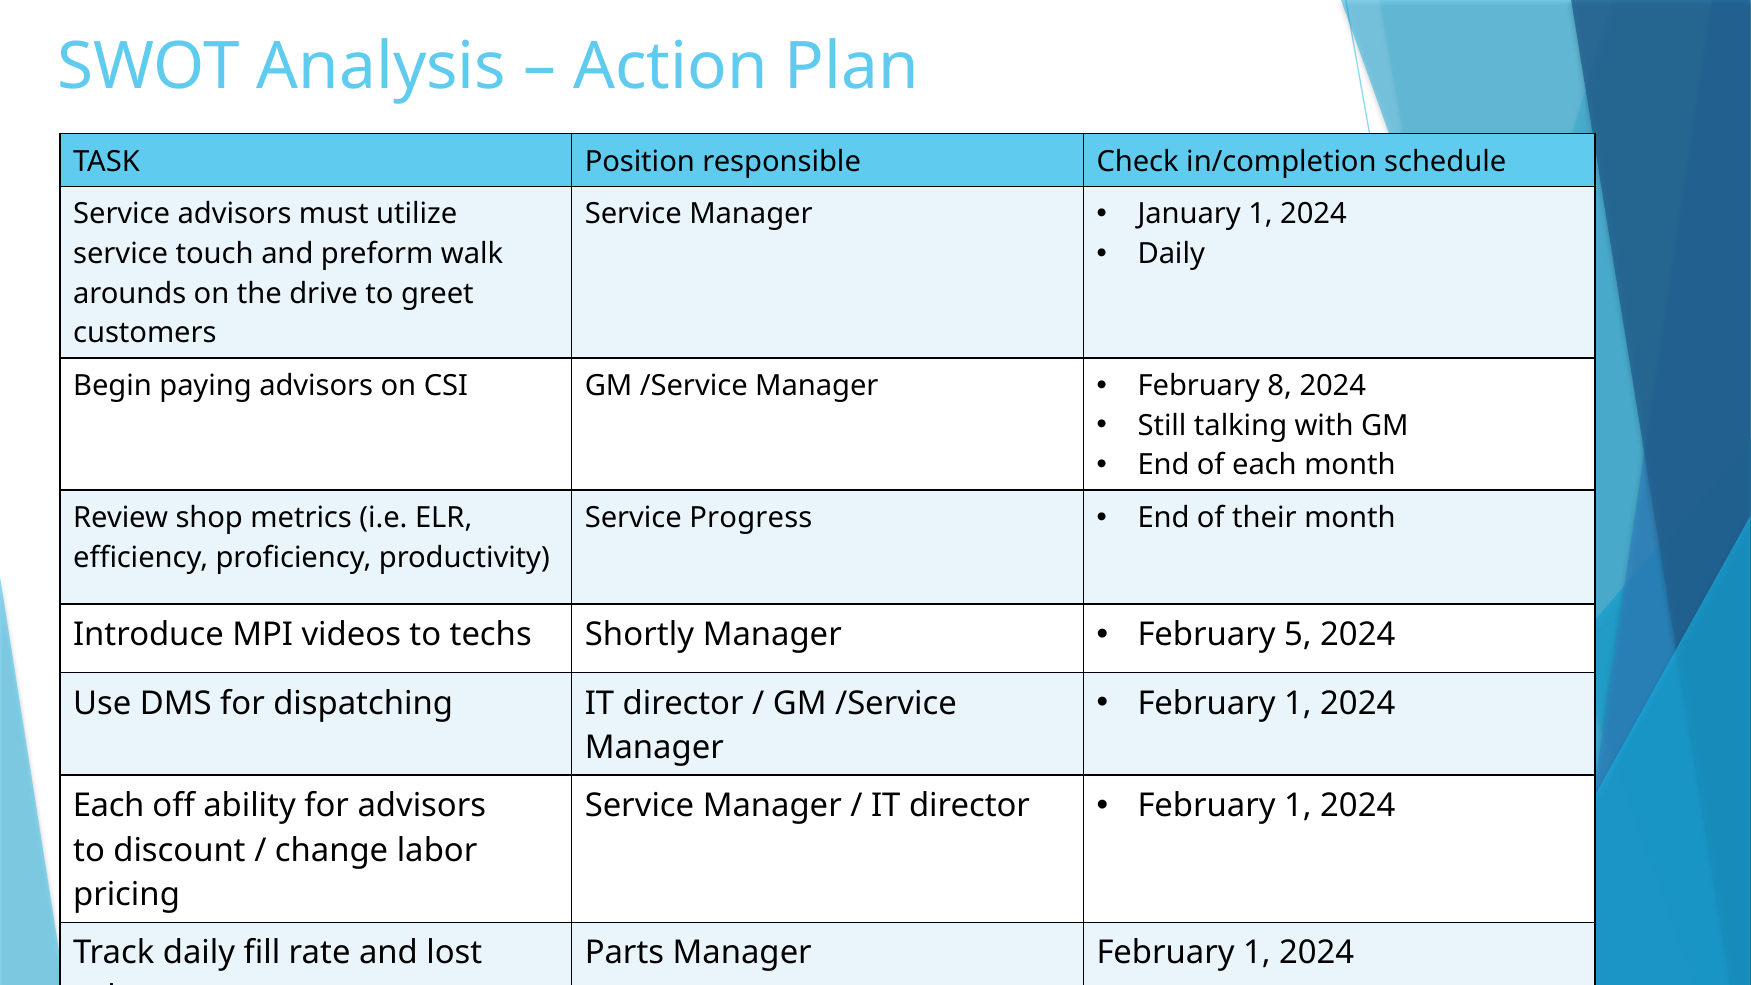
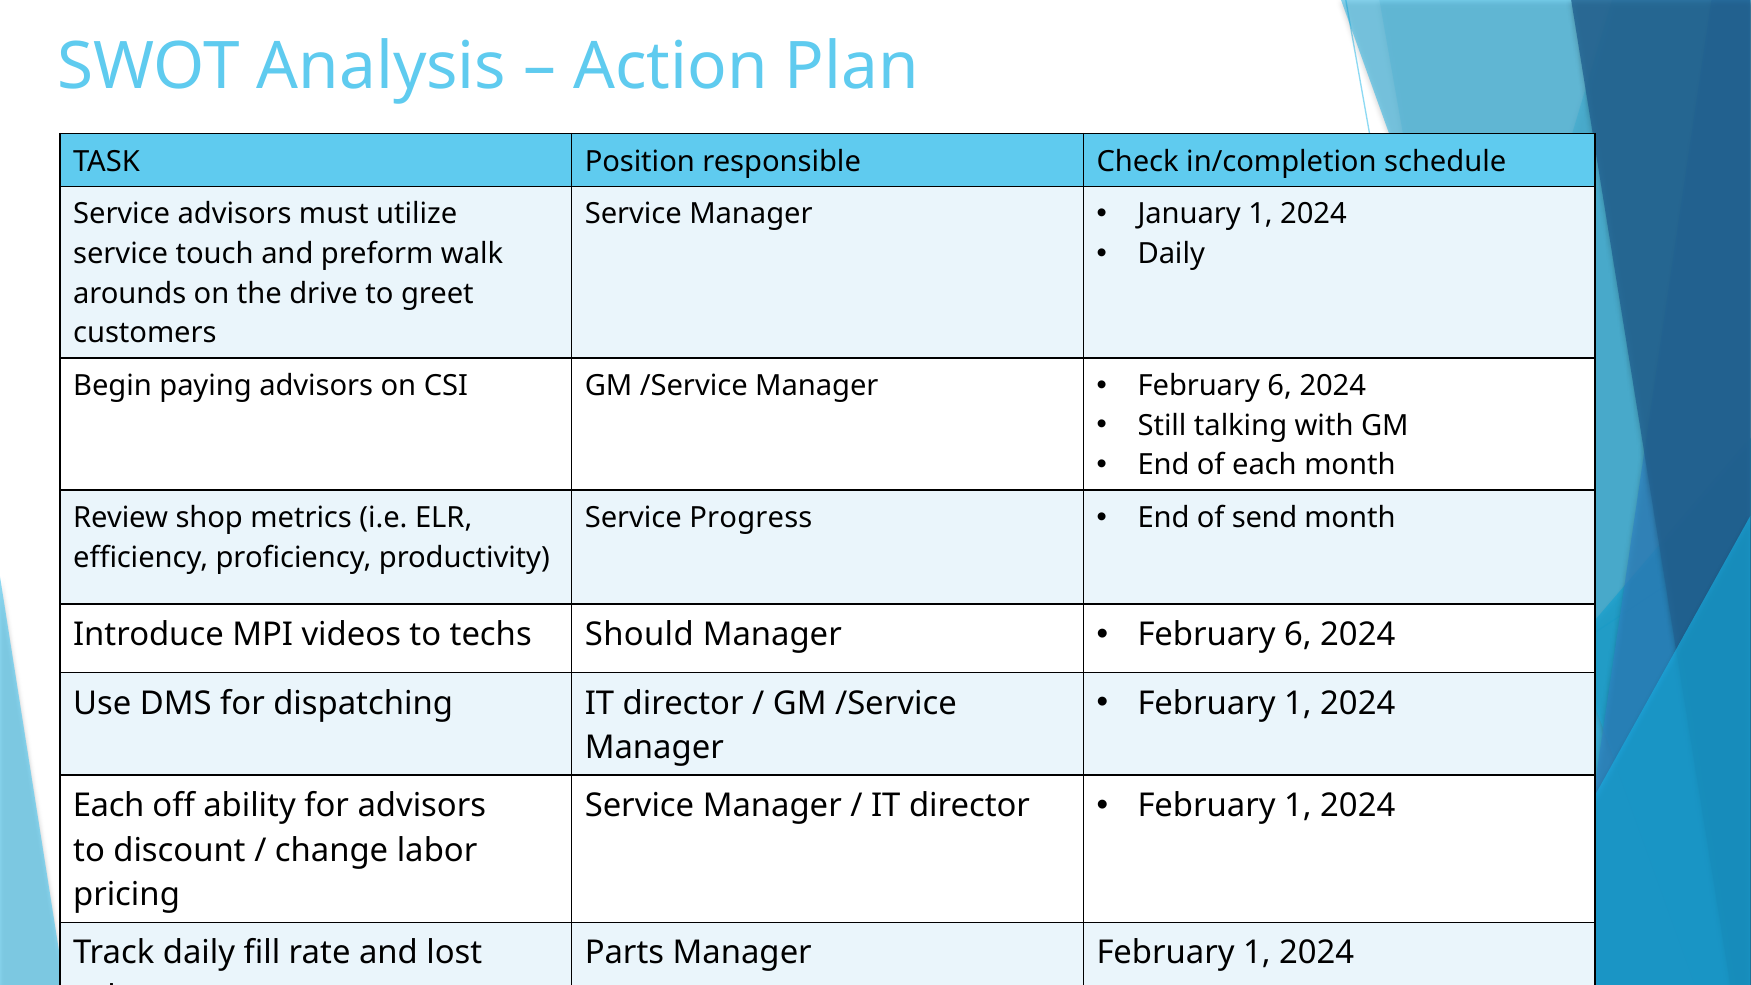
8: 8 -> 6 (1280, 386)
their: their -> send (1265, 518)
Shortly: Shortly -> Should (639, 635)
5: 5 -> 6 (1298, 635)
